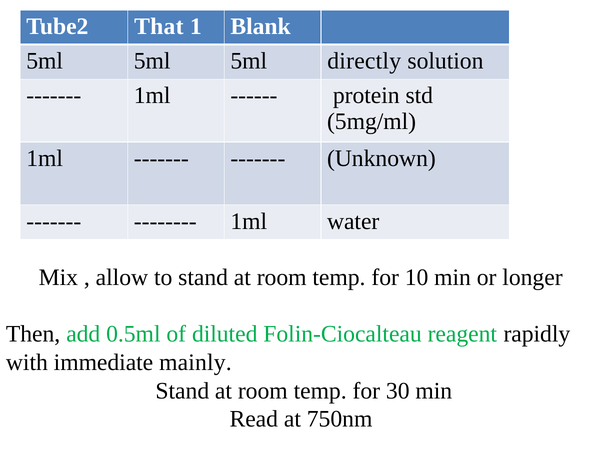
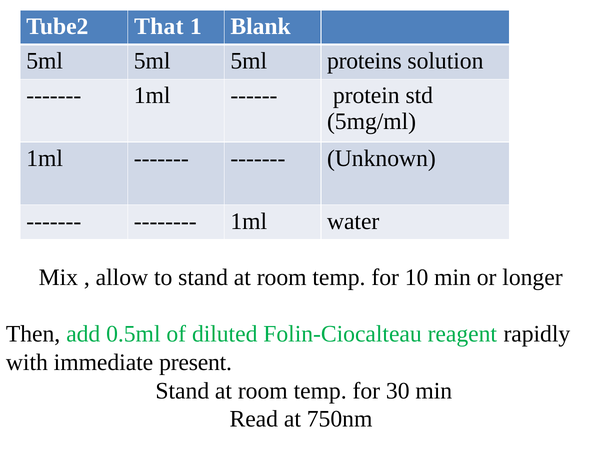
directly: directly -> proteins (364, 61)
mainly: mainly -> present (196, 362)
